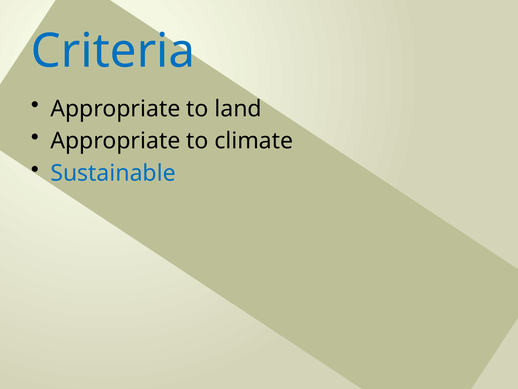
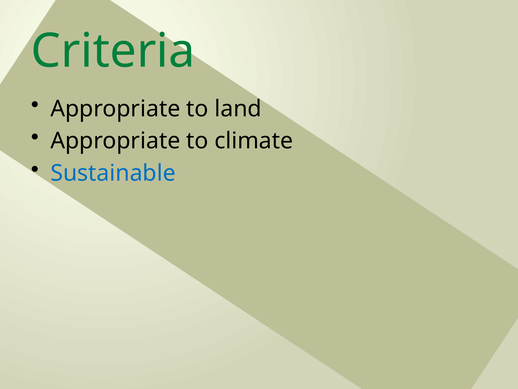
Criteria colour: blue -> green (113, 51)
